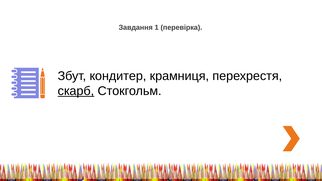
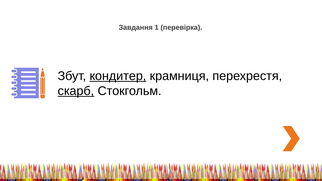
кондитер underline: none -> present (118, 76)
